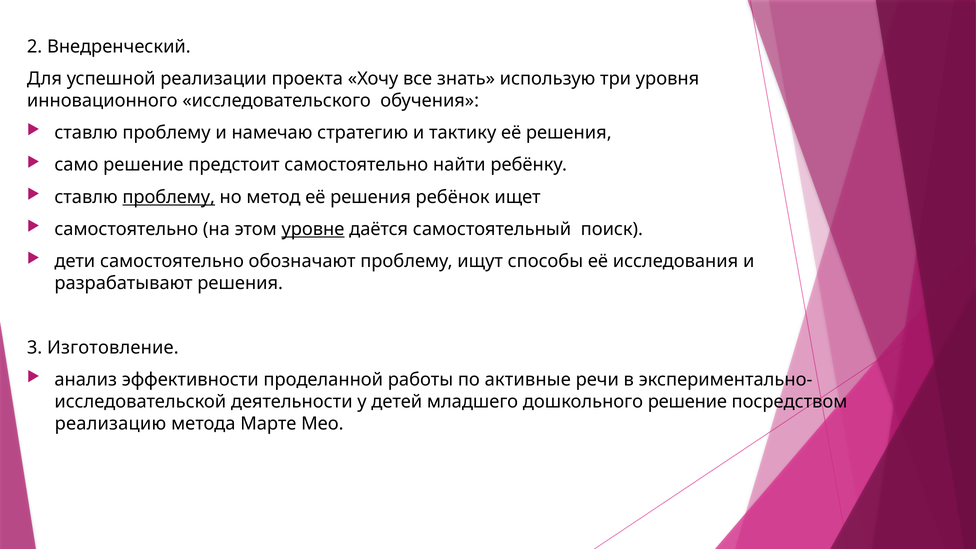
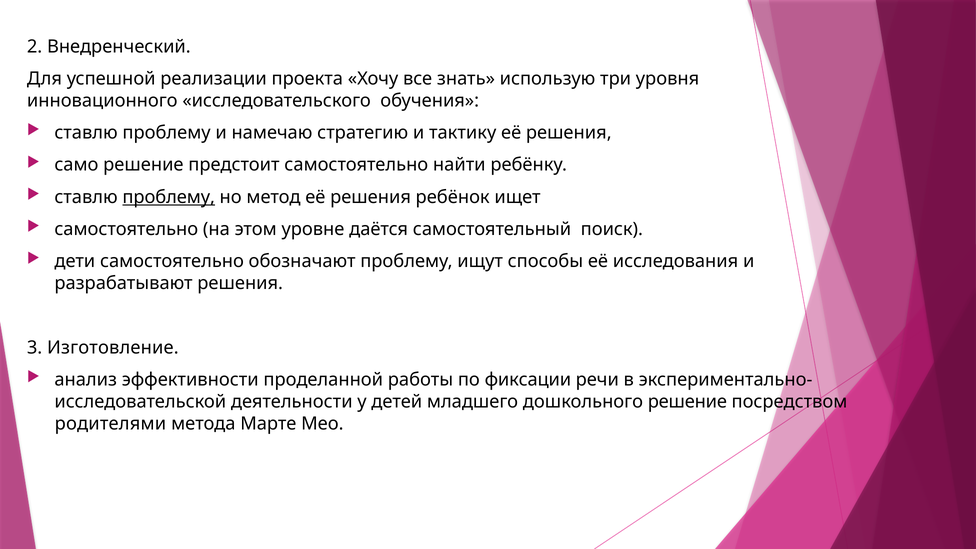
уровне underline: present -> none (313, 229)
активные: активные -> фиксации (528, 380)
реализацию: реализацию -> родителями (110, 424)
